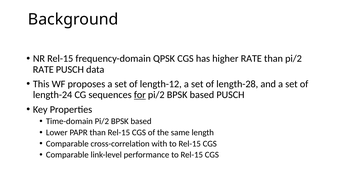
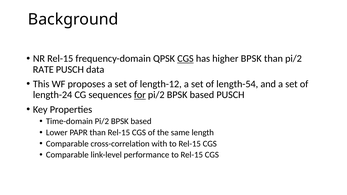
CGS underline: none -> present (185, 59)
higher RATE: RATE -> BPSK (251, 59)
length-28: length-28 -> length-54 (237, 84)
